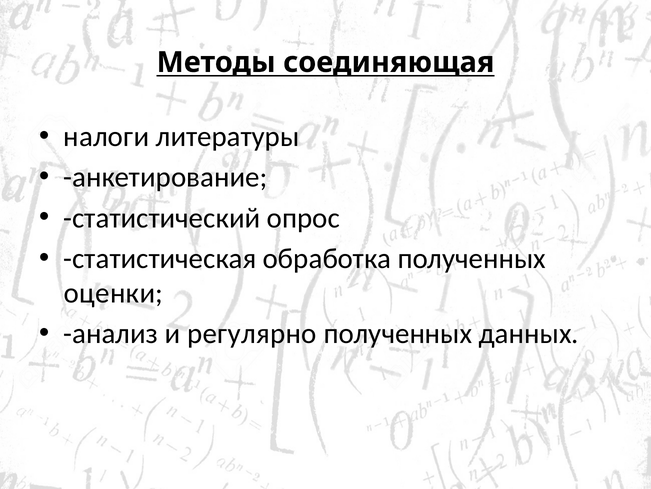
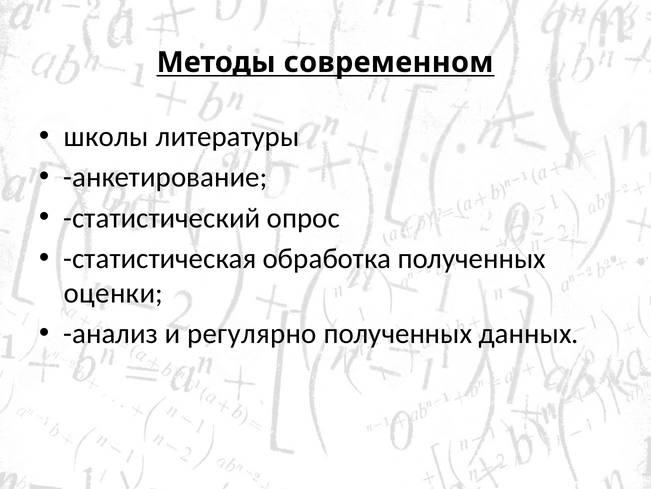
соединяющая: соединяющая -> современном (389, 62)
налоги: налоги -> школы (106, 137)
